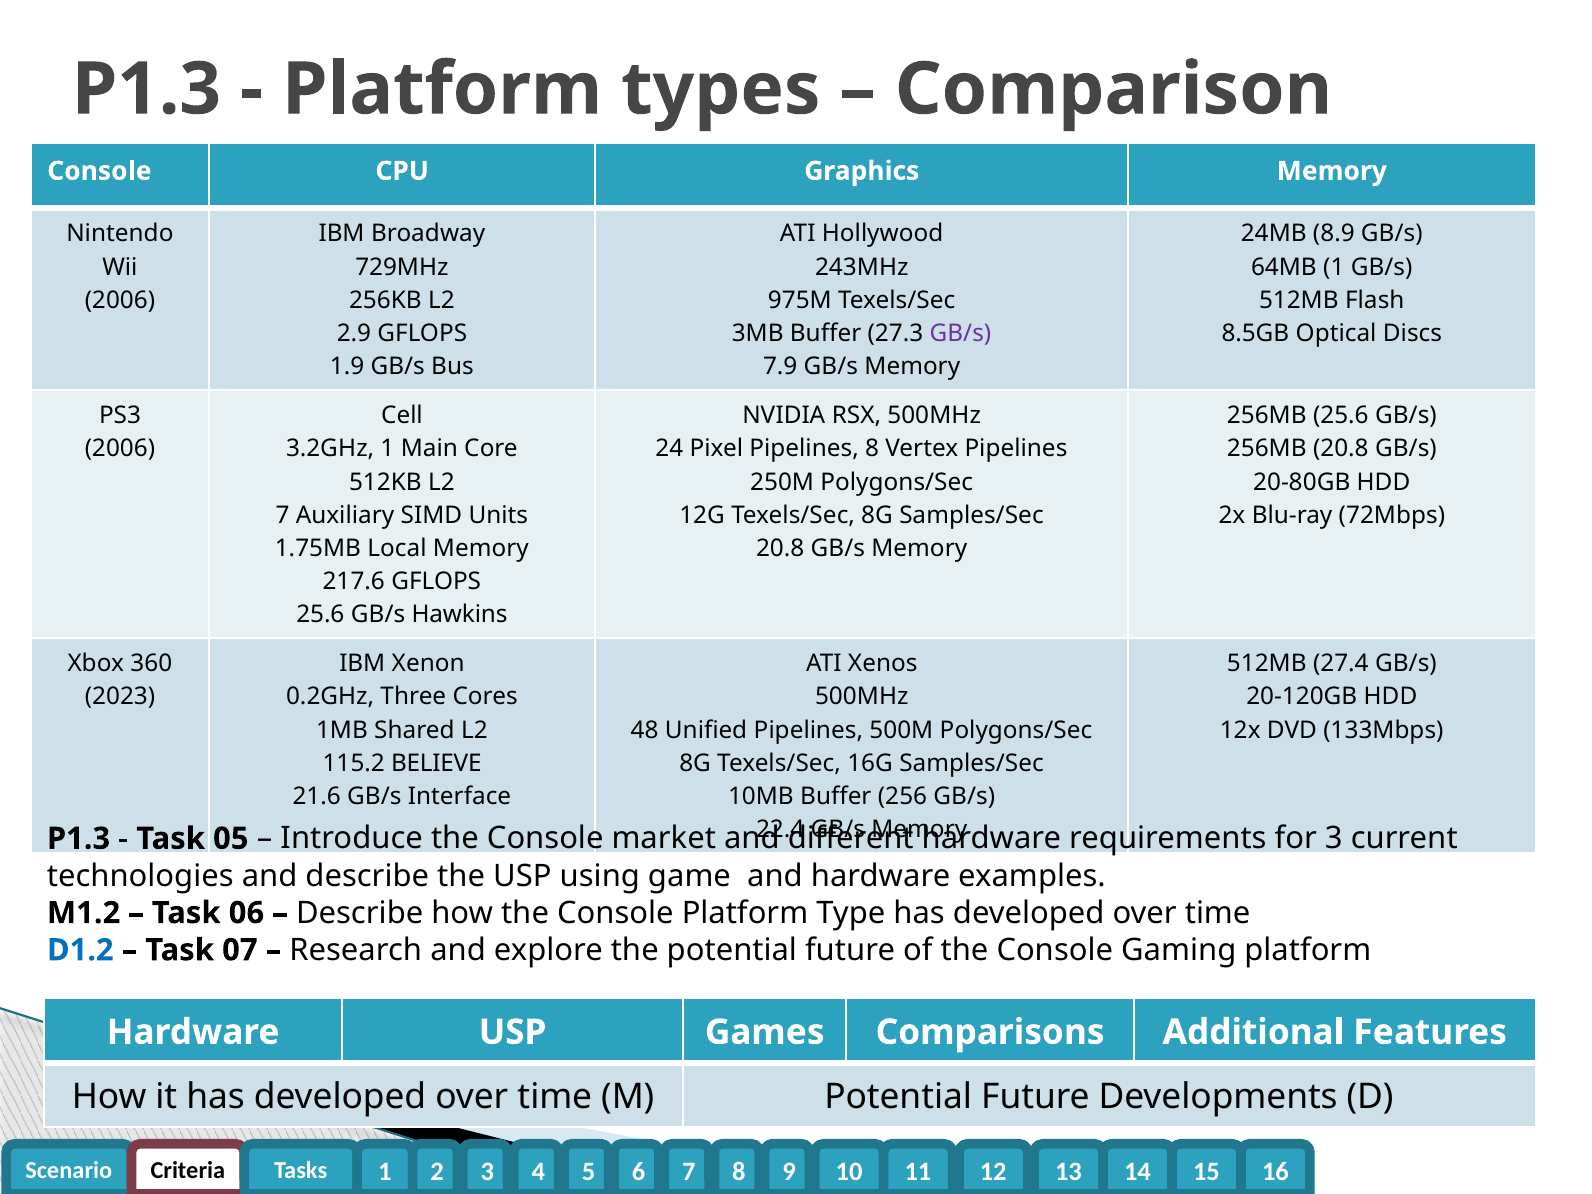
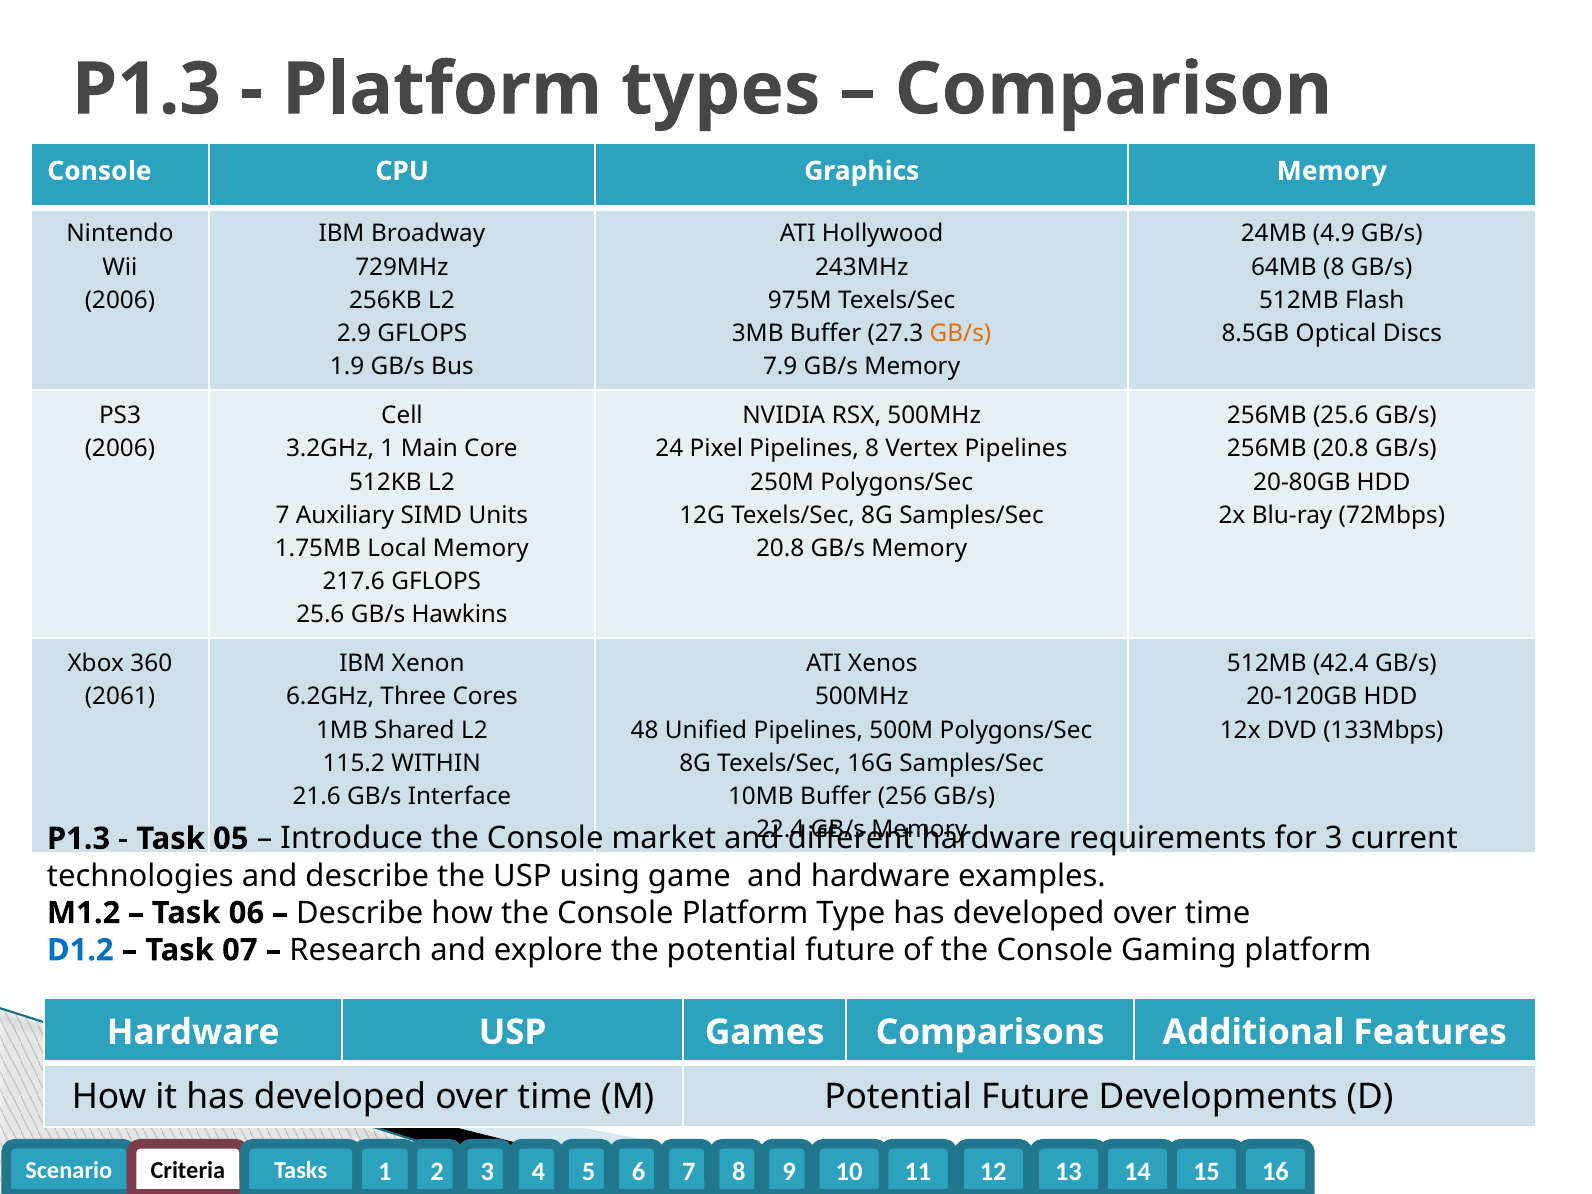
8.9: 8.9 -> 4.9 (1334, 234)
64MB 1: 1 -> 8 (1334, 267)
GB/s colour: purple -> orange (960, 333)
27.4: 27.4 -> 42.4 (1341, 664)
2023: 2023 -> 2061 (120, 697)
0.2GHz: 0.2GHz -> 6.2GHz (330, 697)
BELIEVE: BELIEVE -> WITHIN (436, 763)
